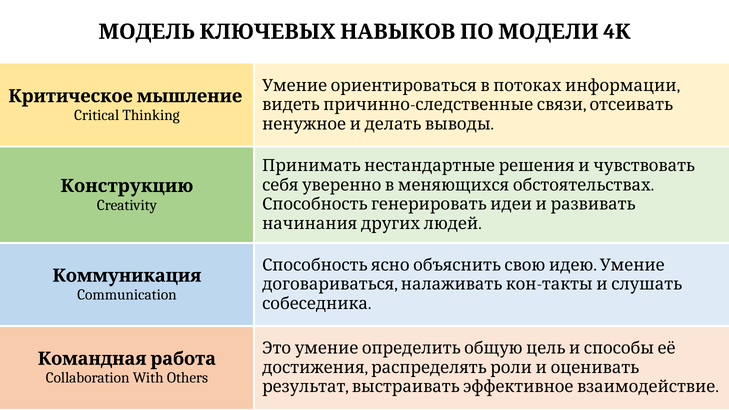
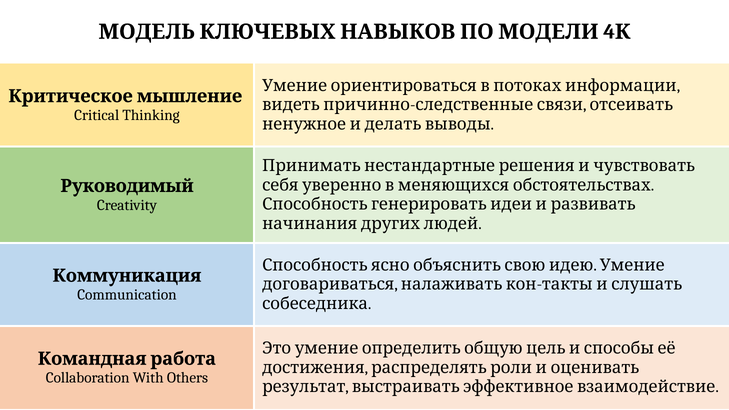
Конструкцию: Конструкцию -> Руководимый (127, 186)
